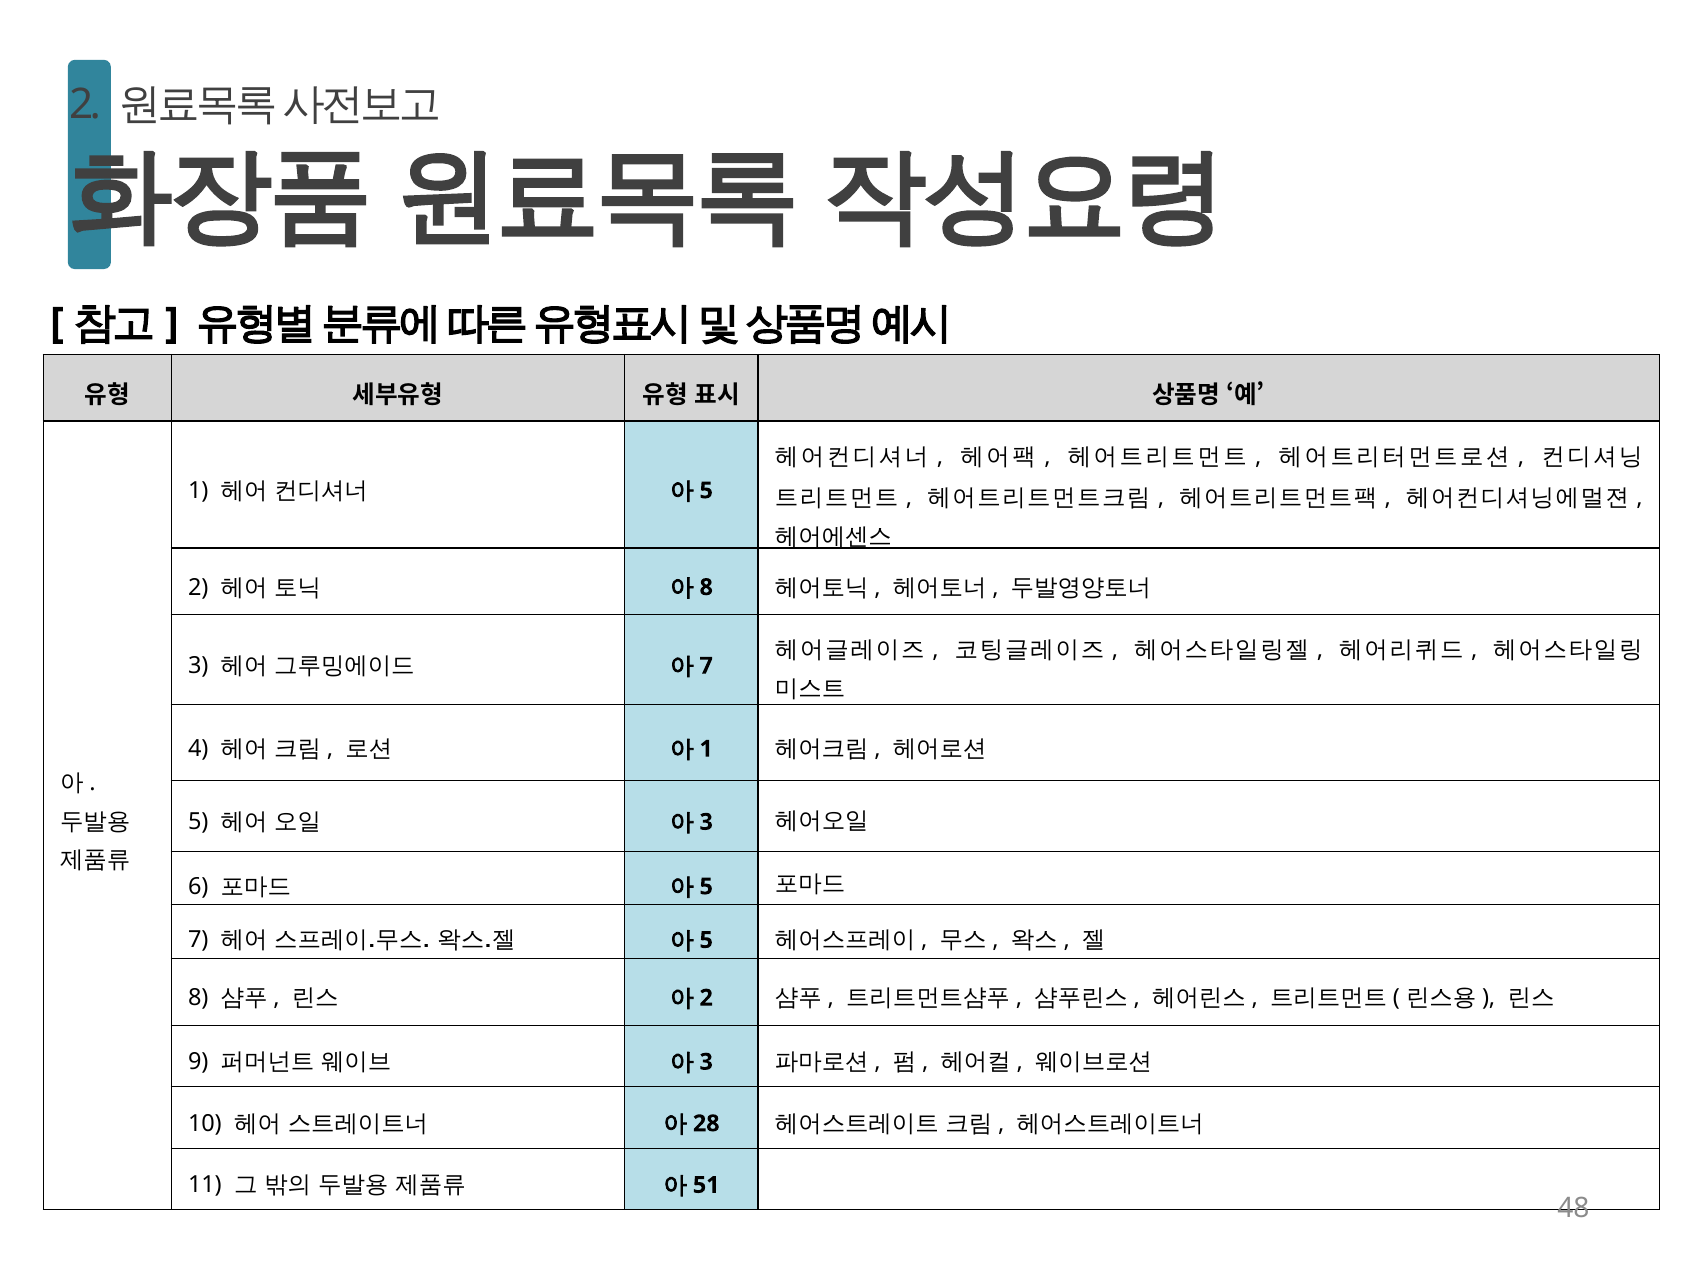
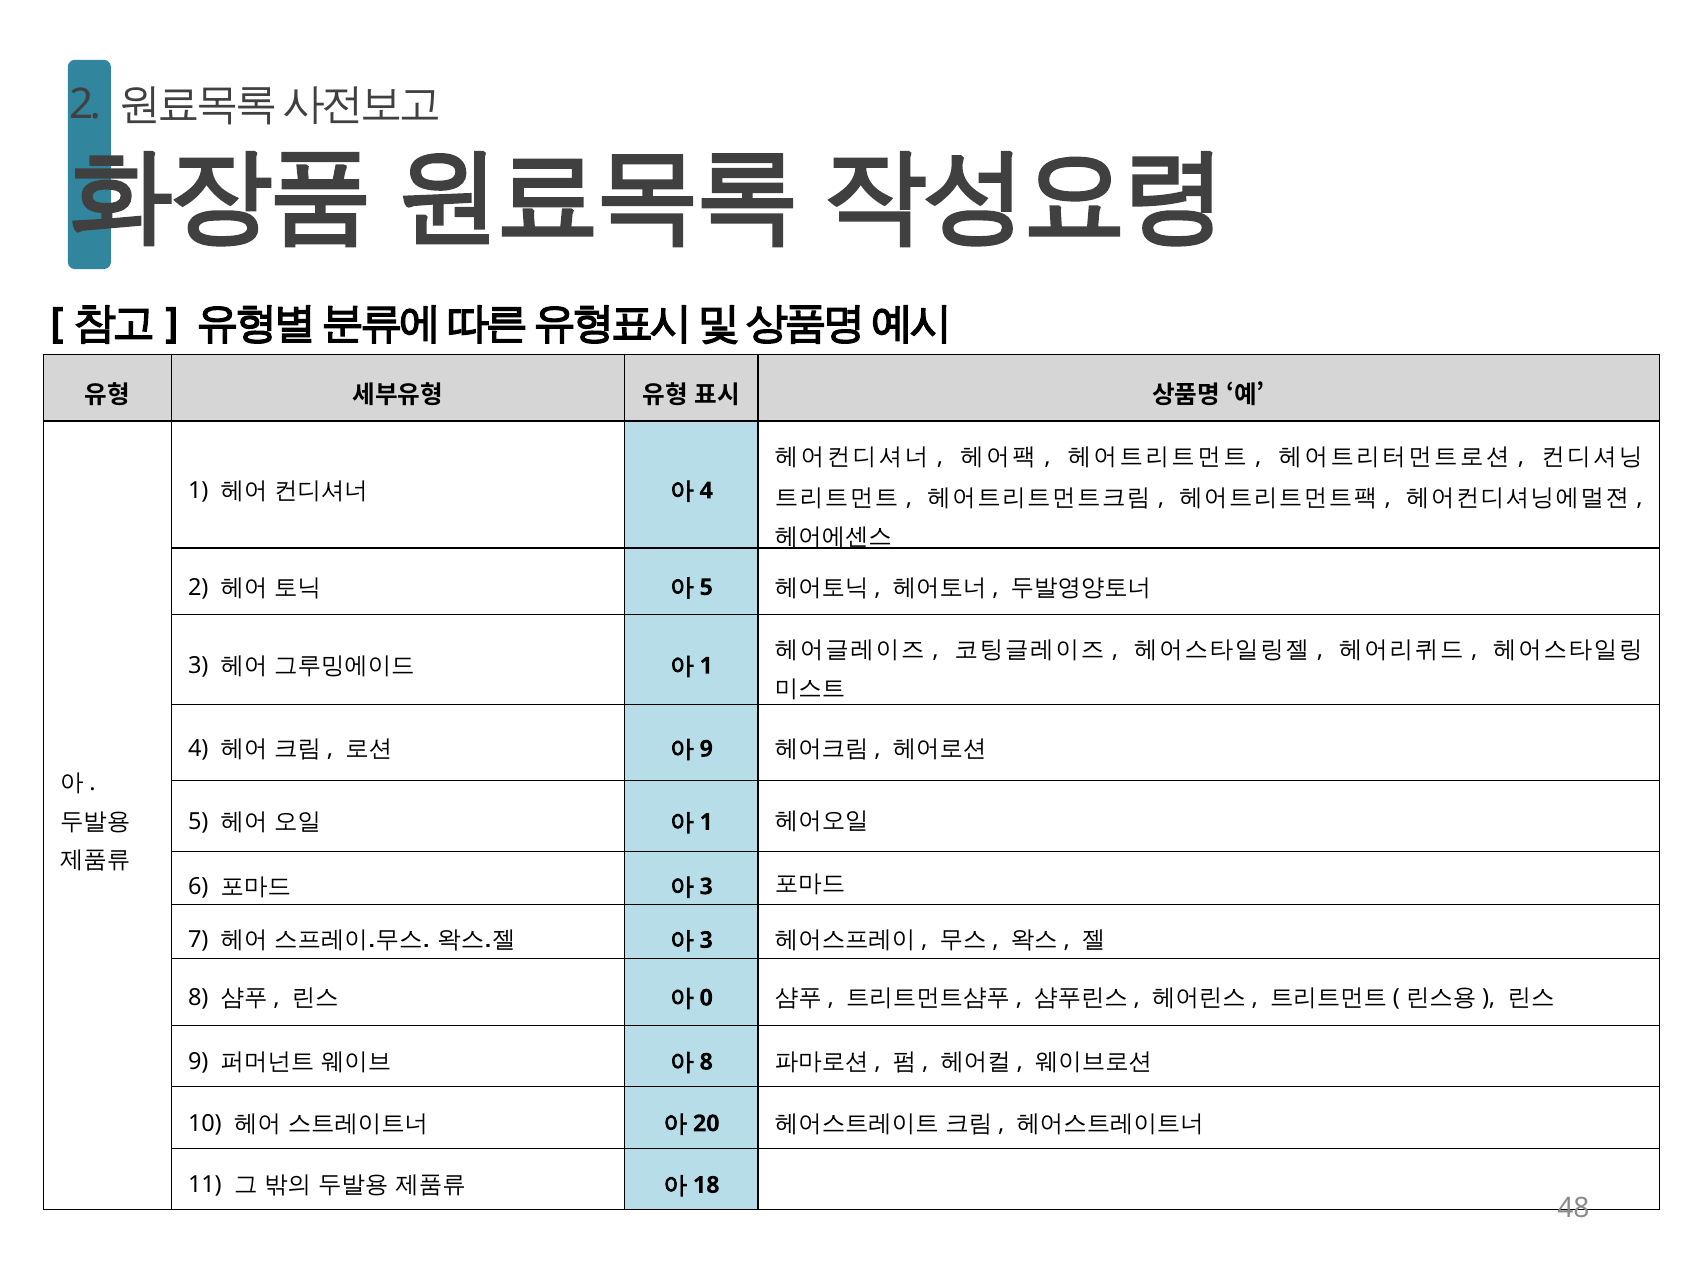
5: 5 -> 4 (706, 491)
8: 8 -> 5 (706, 587)
7: 7 -> 1 (706, 666)
1: 1 -> 9 (706, 749)
3: 3 -> 1 (706, 822)
5: 5 -> 3 (706, 887)
5: 5 -> 3 (706, 940)
2: 2 -> 0 (706, 998)
3: 3 -> 8 (706, 1062)
28: 28 -> 20 (706, 1124)
51: 51 -> 18 (706, 1185)
